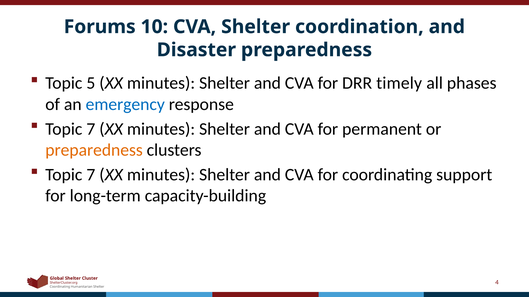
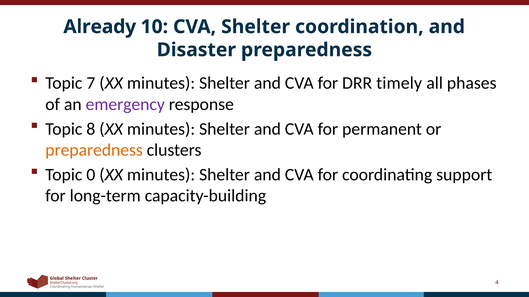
Forums: Forums -> Already (100, 27)
5: 5 -> 7 (91, 83)
emergency colour: blue -> purple (125, 104)
7: 7 -> 8 (91, 129)
7: 7 -> 0 (91, 175)
